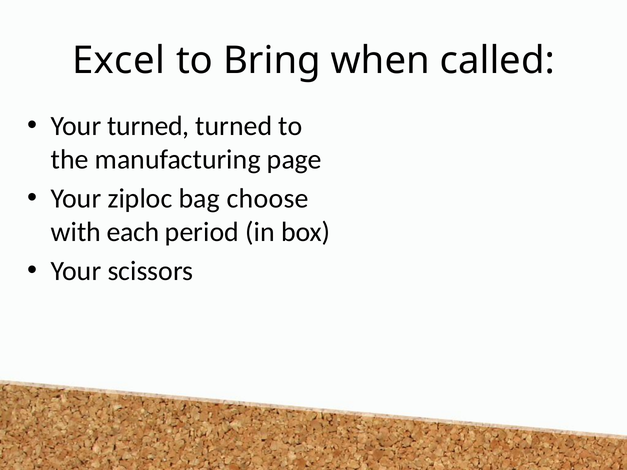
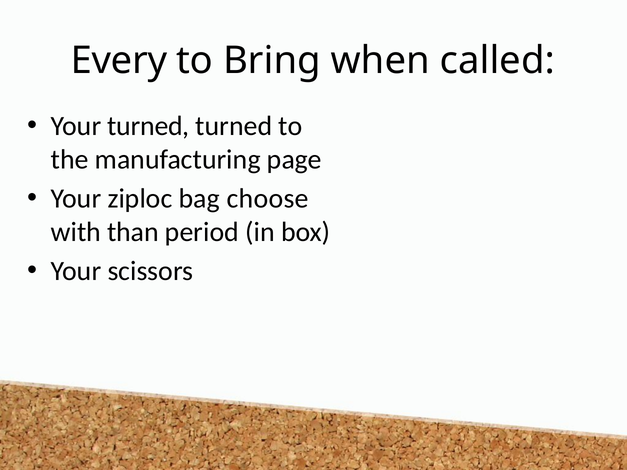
Excel: Excel -> Every (119, 61)
each: each -> than (133, 232)
